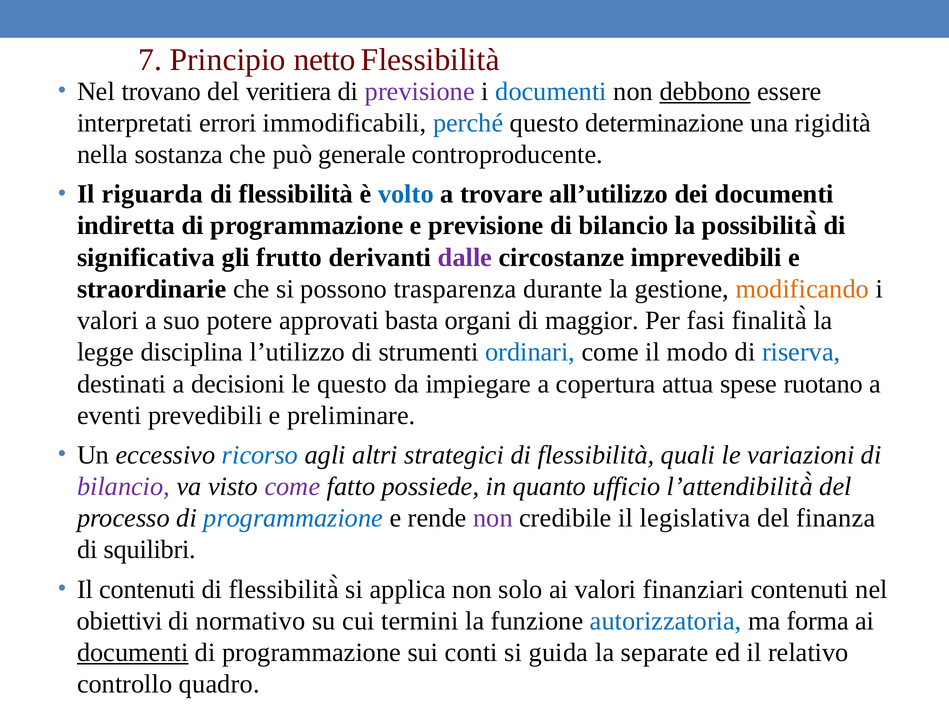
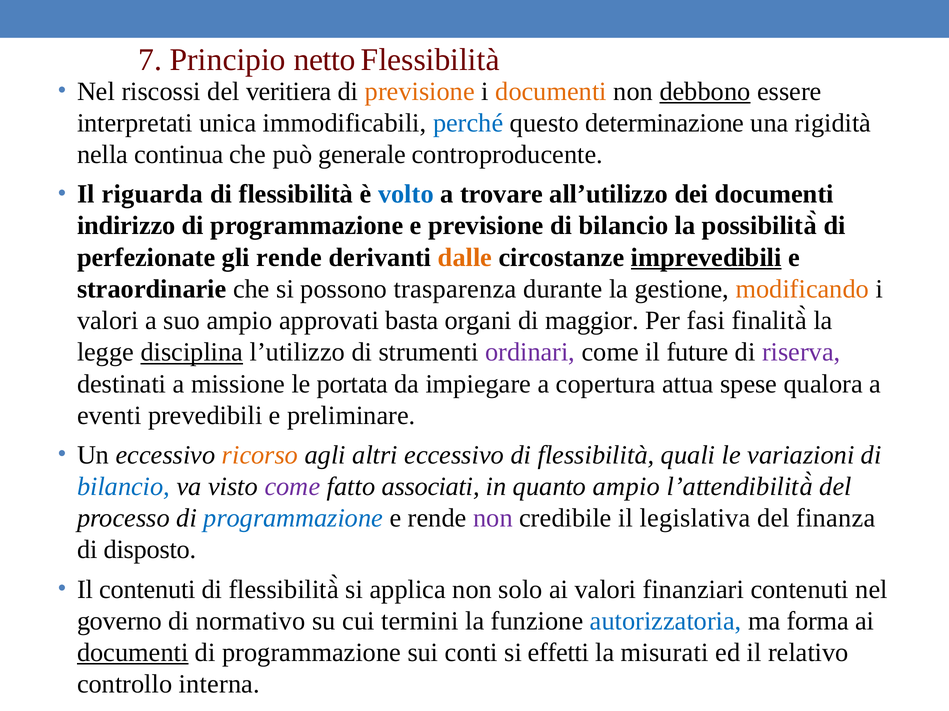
trovano: trovano -> riscossi (161, 92)
previsione colour: purple -> orange (420, 92)
documenti colour: blue -> orange (551, 92)
errori: errori -> unica (228, 123)
sostanza: sostanza -> continua (179, 155)
indiretta: indiretta -> indirizzo (126, 226)
significativa: significativa -> perfezionate (146, 258)
gli frutto: frutto -> rende (289, 258)
dalle colour: purple -> orange (465, 258)
imprevedibili underline: none -> present (706, 258)
suo potere: potere -> ampio (239, 321)
disciplina underline: none -> present (192, 353)
ordinari colour: blue -> purple (530, 353)
modo: modo -> future (698, 353)
riserva colour: blue -> purple (801, 353)
decisioni: decisioni -> missione (238, 384)
le questo: questo -> portata (352, 384)
ruotano: ruotano -> qualora (823, 384)
ricorso colour: blue -> orange (260, 455)
altri strategici: strategici -> eccessivo (454, 455)
bilancio colour: purple -> blue (124, 487)
possiede: possiede -> associati (431, 487)
quanto ufficio: ufficio -> ampio (626, 487)
squilibri: squilibri -> disposto (150, 550)
obiettivi: obiettivi -> governo (120, 622)
guida: guida -> effetti (559, 653)
separate: separate -> misurati (665, 653)
quadro: quadro -> interna (219, 685)
